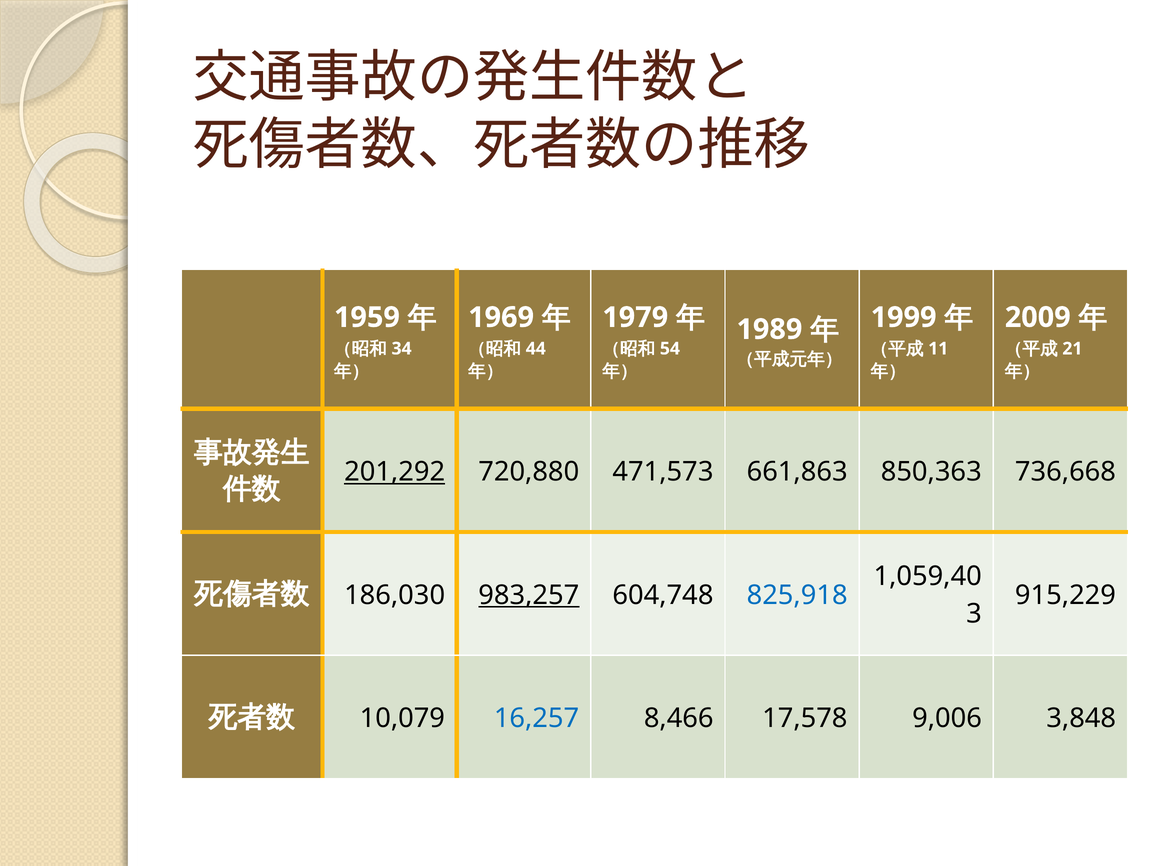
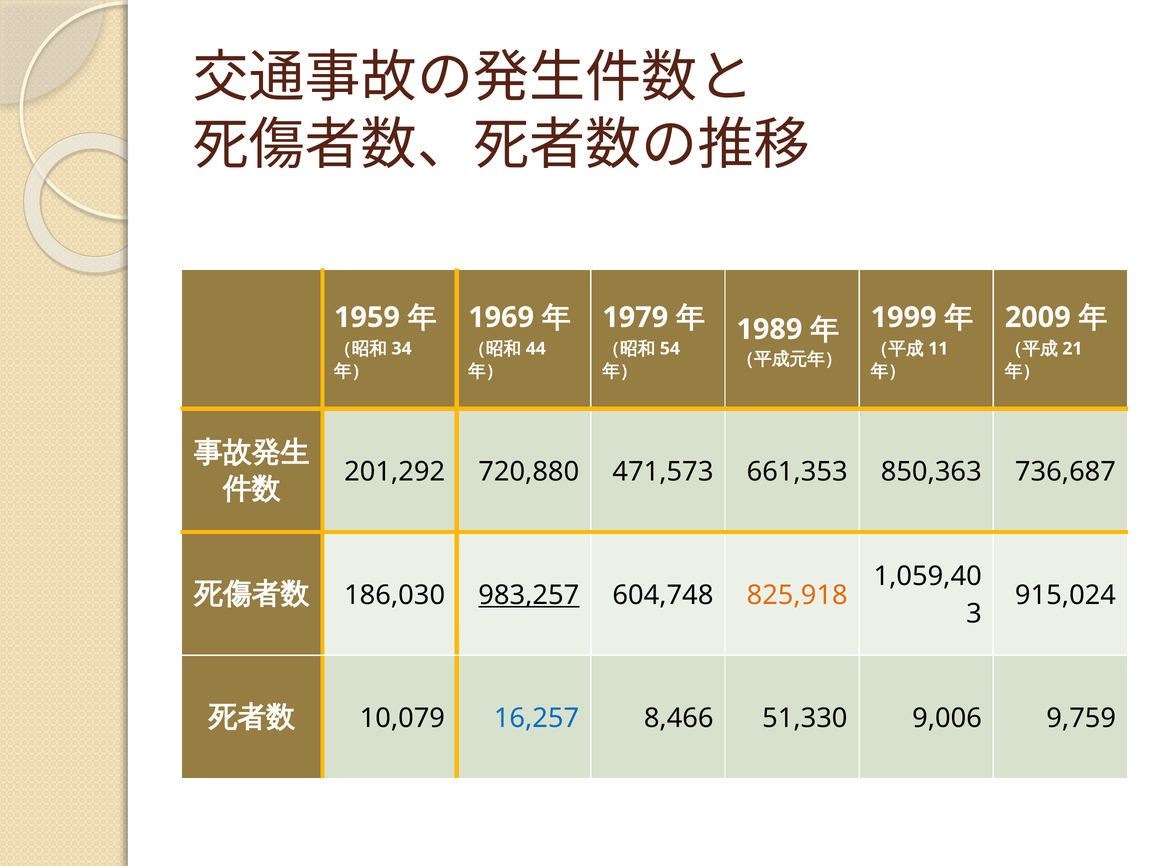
201,292 underline: present -> none (395, 472)
661,863: 661,863 -> 661,353 (797, 472)
736,668: 736,668 -> 736,687 (1065, 472)
825,918 colour: blue -> orange (797, 595)
915,229: 915,229 -> 915,024 (1065, 595)
17,578: 17,578 -> 51,330 (805, 718)
3,848: 3,848 -> 9,759 (1081, 718)
